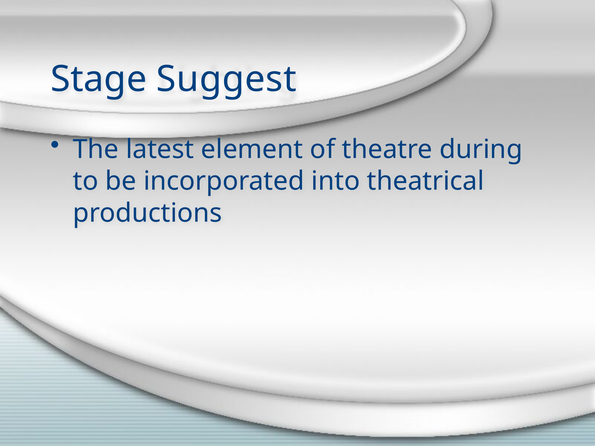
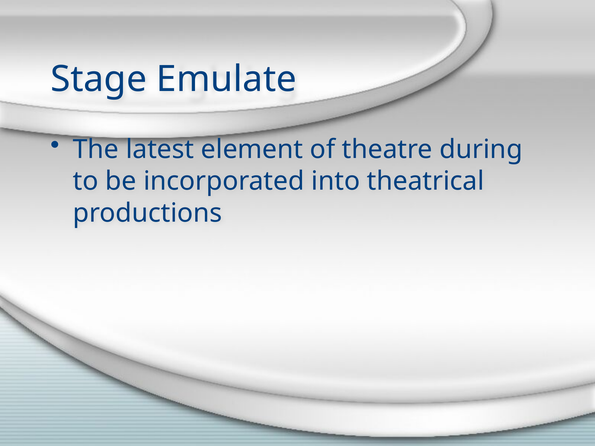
Suggest: Suggest -> Emulate (227, 79)
